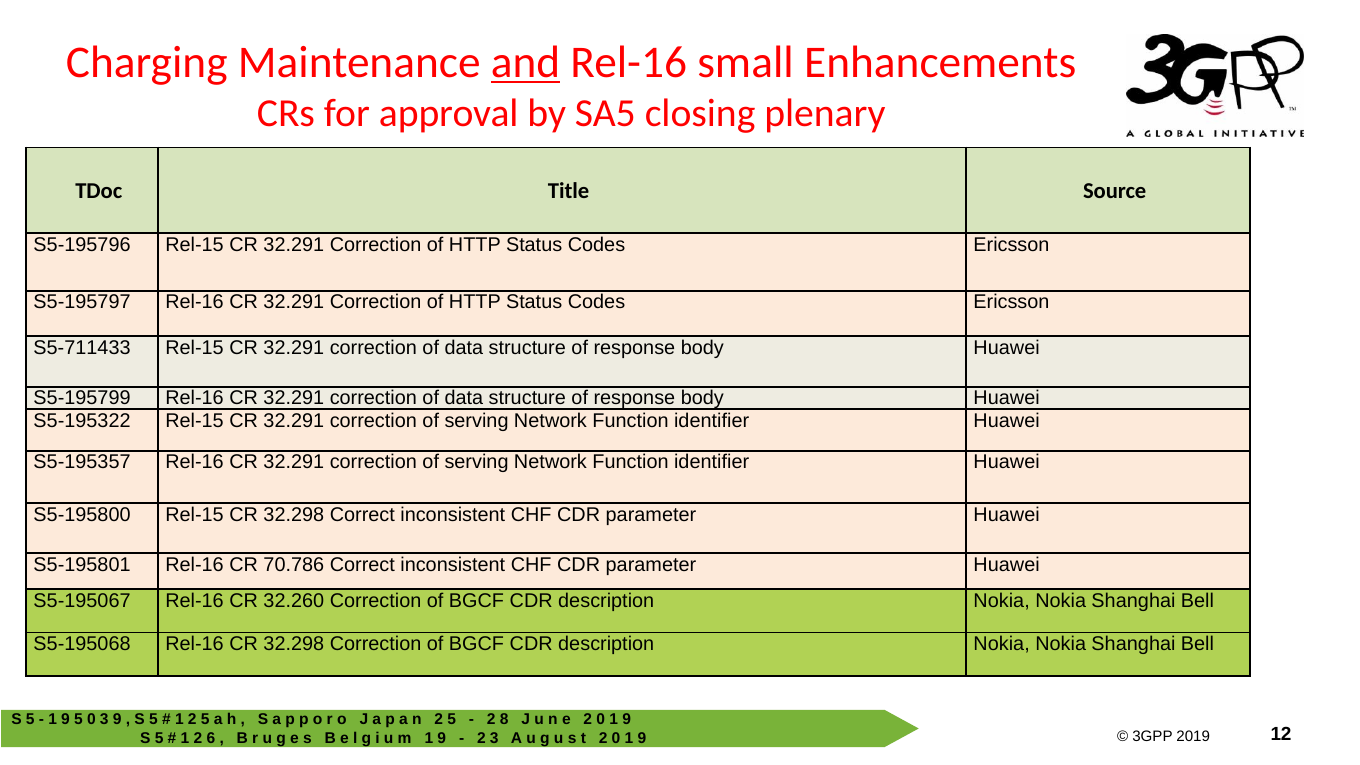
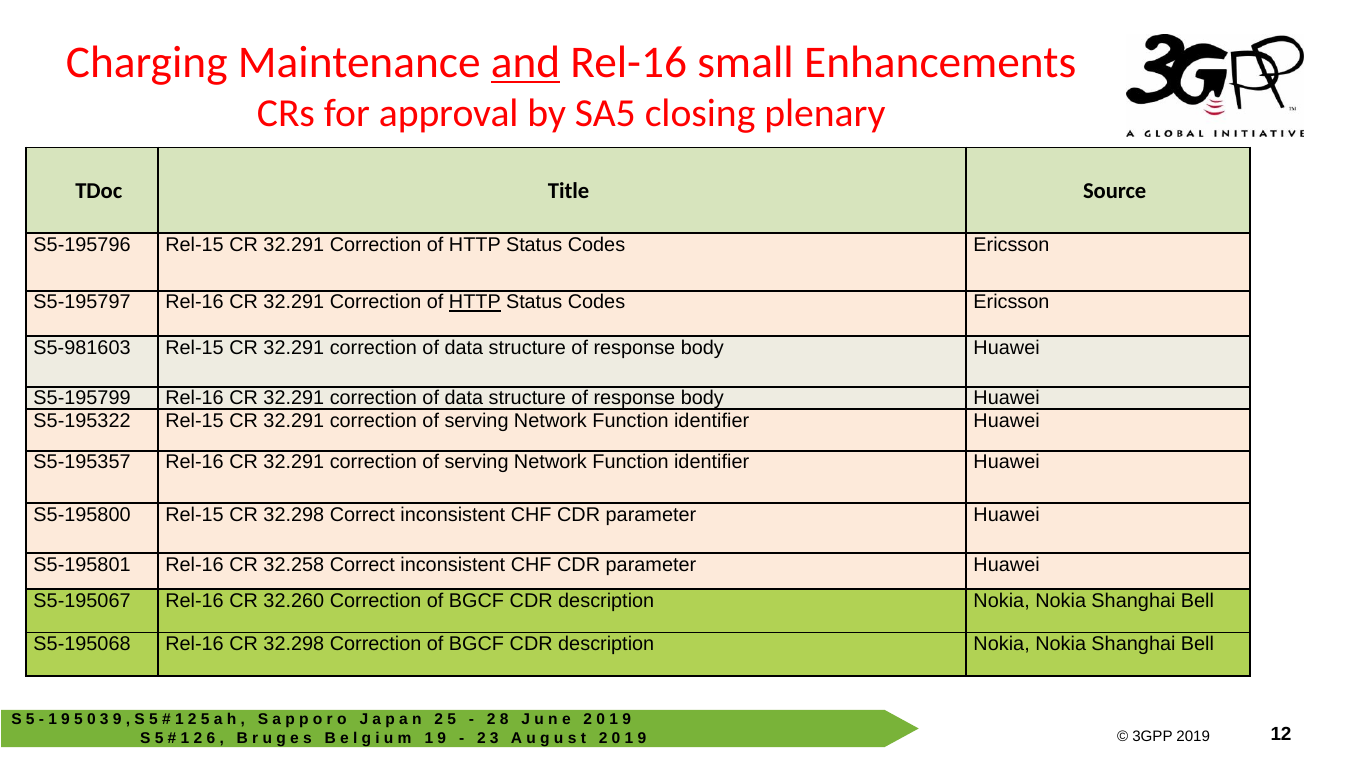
HTTP underline: none -> present (475, 302)
S5-711433: S5-711433 -> S5-981603 (82, 348)
70.786: 70.786 -> 32.258 (294, 565)
